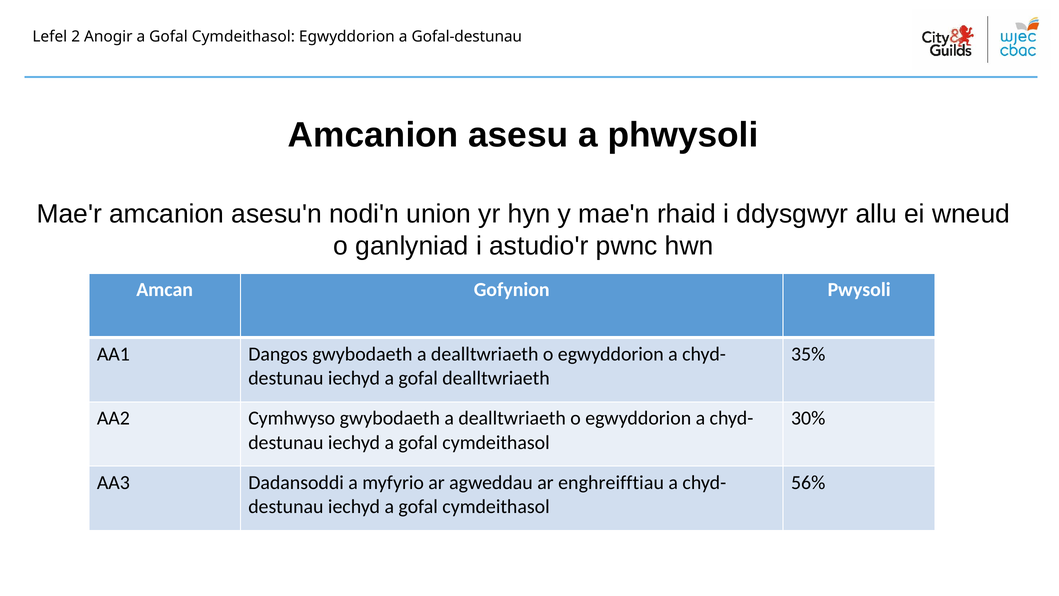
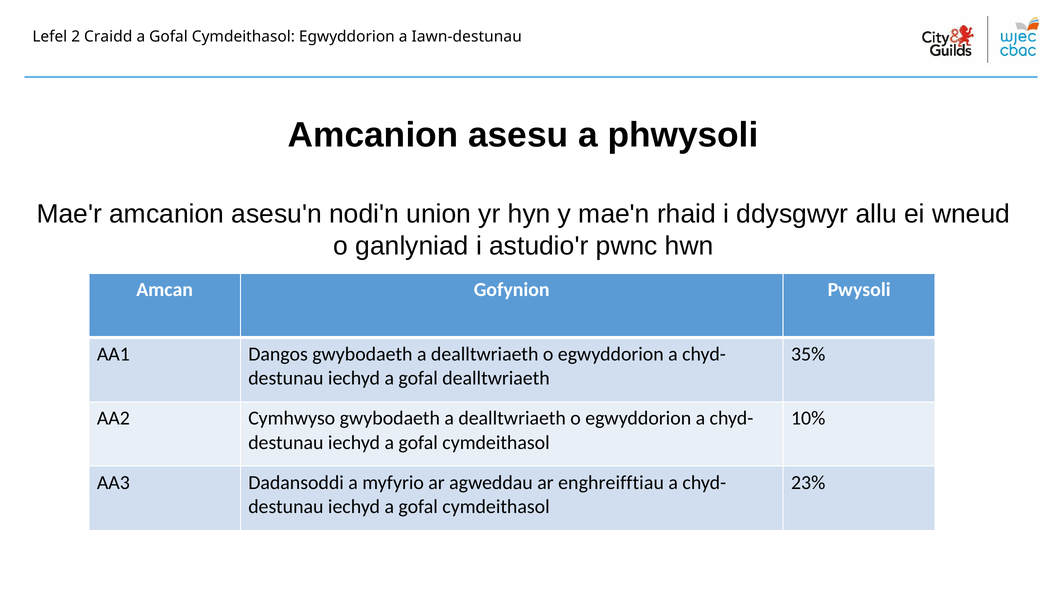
Anogir: Anogir -> Craidd (108, 37)
Gofal-destunau: Gofal-destunau -> Iawn-destunau (467, 37)
30%: 30% -> 10% (808, 418)
56%: 56% -> 23% (808, 482)
